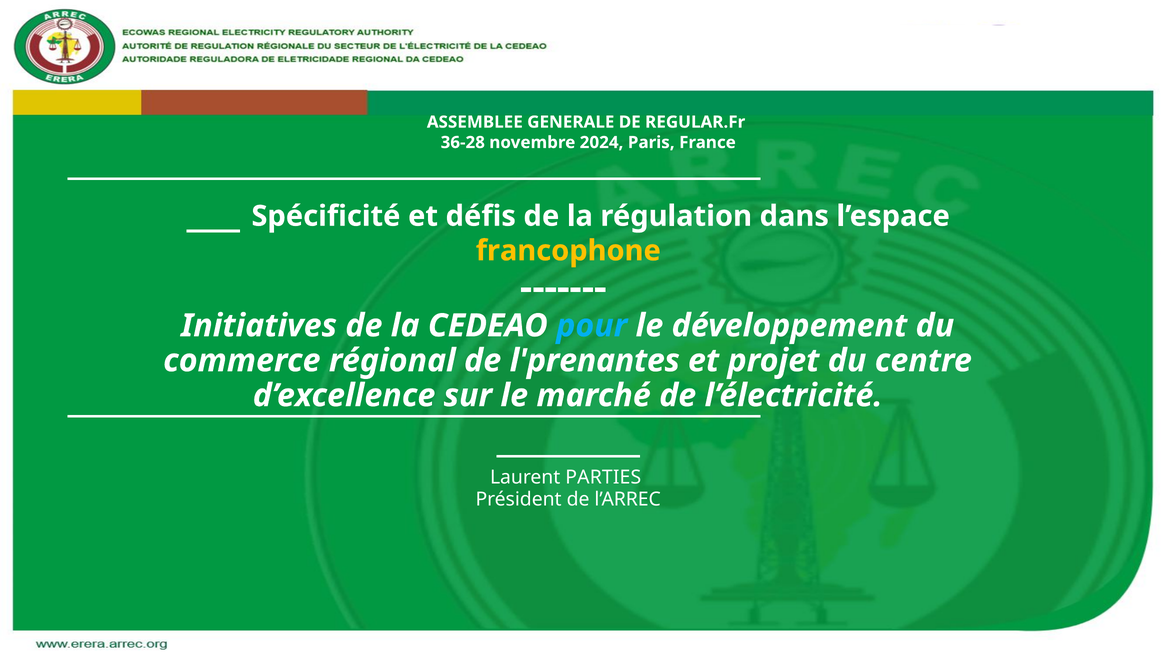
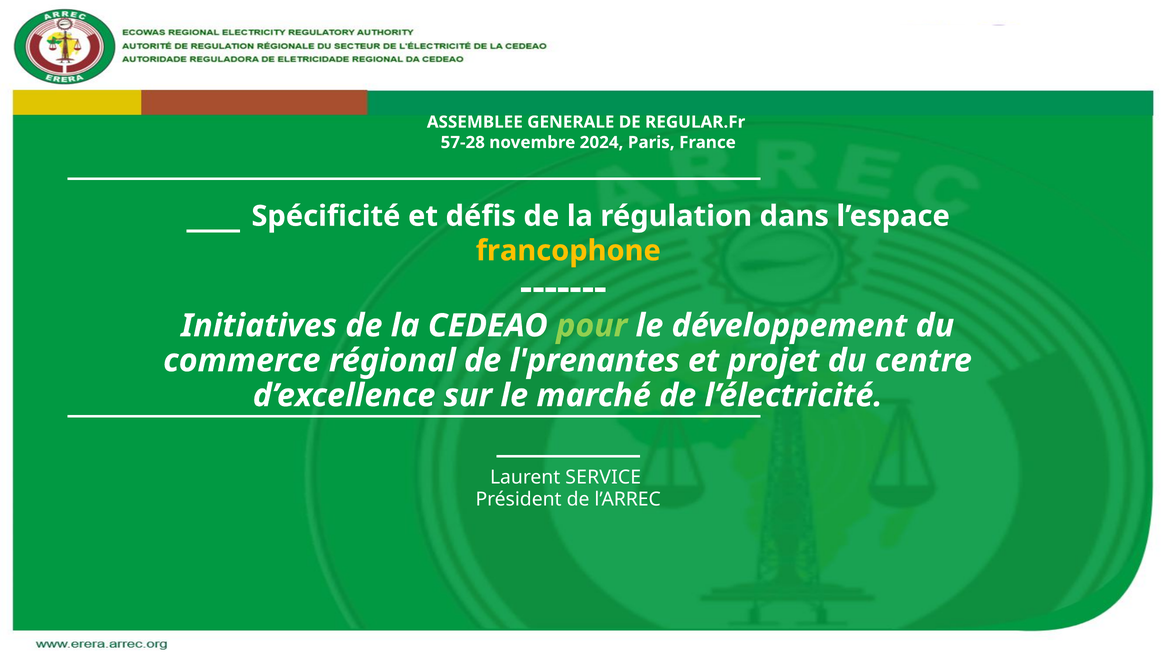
36-28: 36-28 -> 57-28 (463, 142)
pour colour: light blue -> light green (592, 326)
PARTIES: PARTIES -> SERVICE (603, 477)
